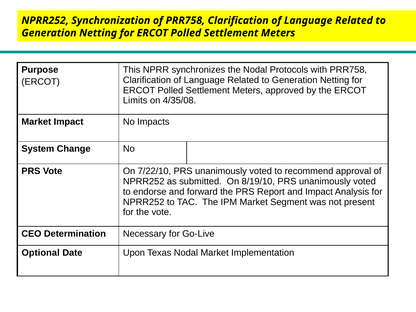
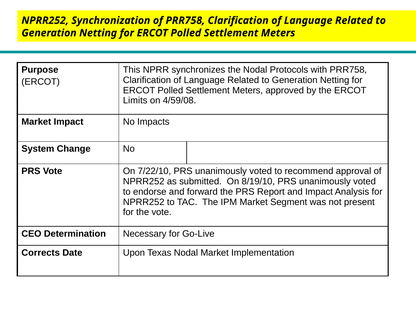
4/35/08: 4/35/08 -> 4/59/08 (180, 101)
Optional: Optional -> Corrects (41, 253)
